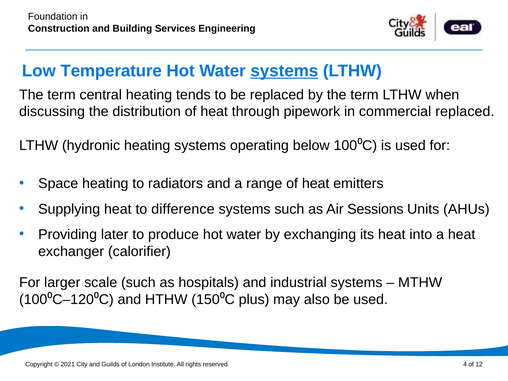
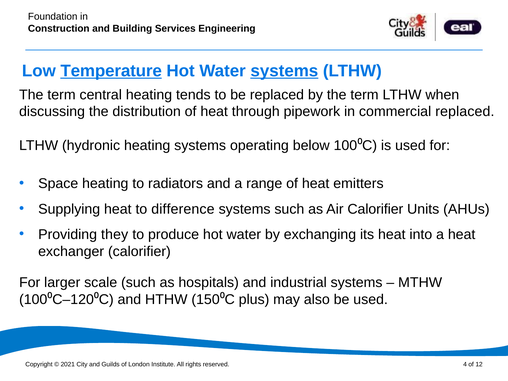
Temperature underline: none -> present (111, 71)
Air Sessions: Sessions -> Calorifier (375, 209)
later: later -> they (115, 234)
